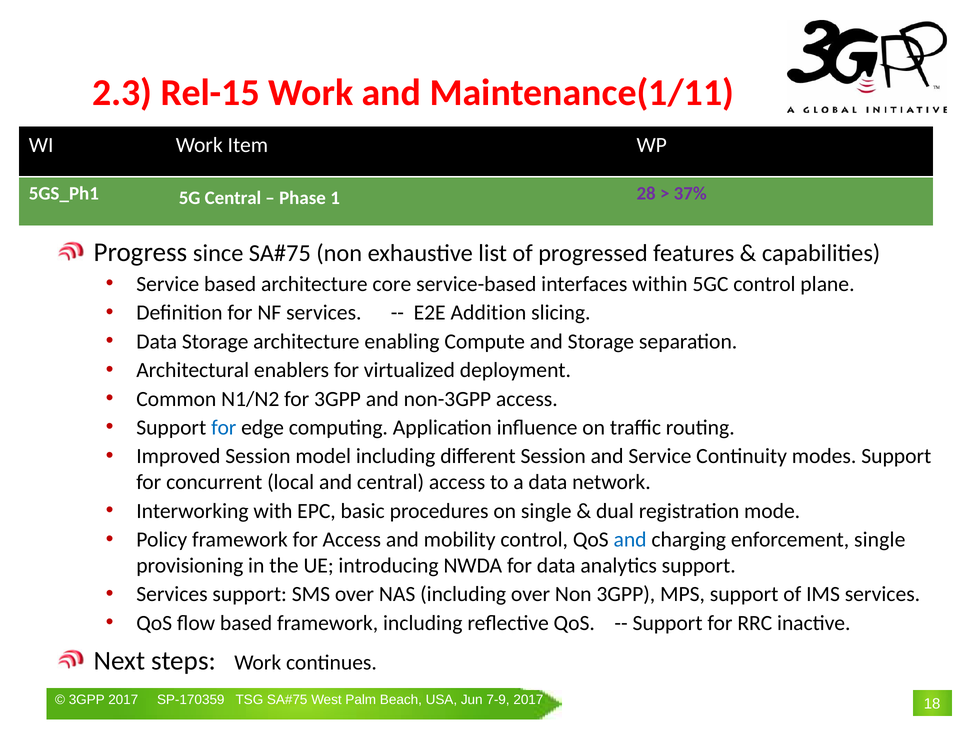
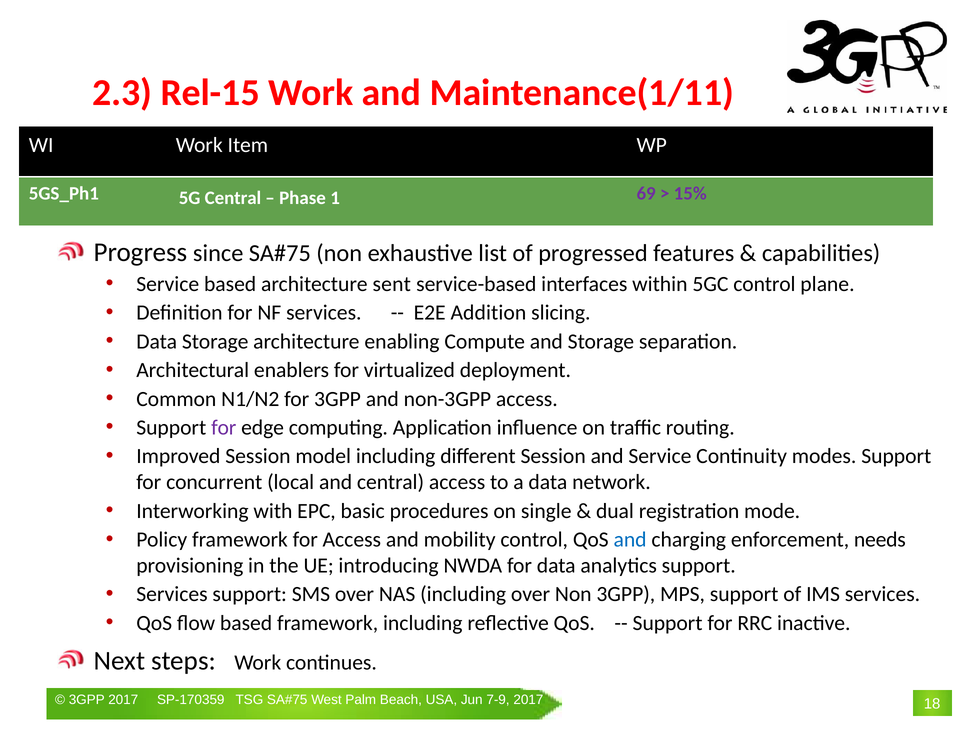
28: 28 -> 69 (646, 194)
37%: 37% -> 15% (690, 194)
core: core -> sent (392, 284)
for colour: blue -> purple (224, 428)
enforcement single: single -> needs (880, 540)
